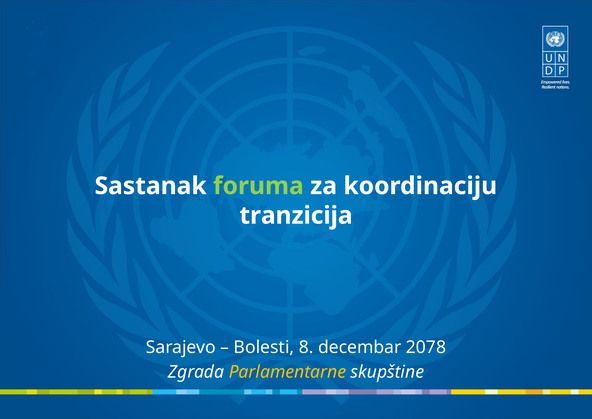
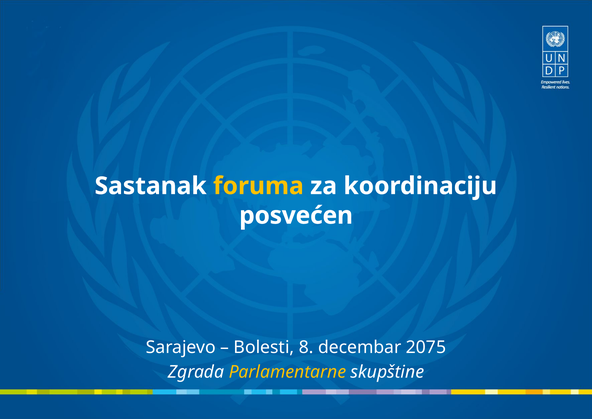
foruma colour: light green -> yellow (258, 186)
tranzicija: tranzicija -> posvećen (296, 215)
2078: 2078 -> 2075 (426, 347)
